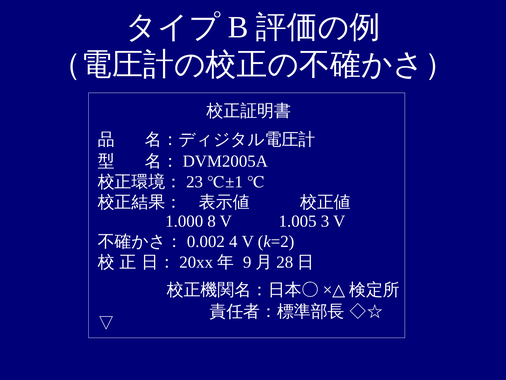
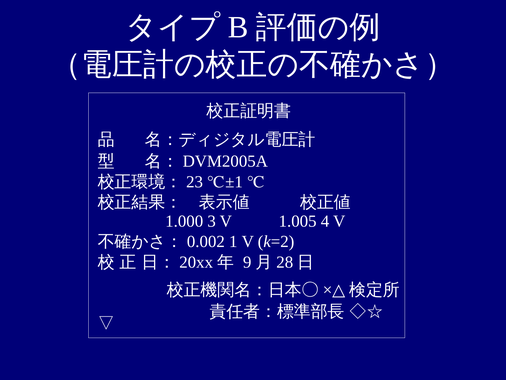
8: 8 -> 3 (212, 221)
3: 3 -> 4 (325, 221)
4: 4 -> 1 (233, 241)
